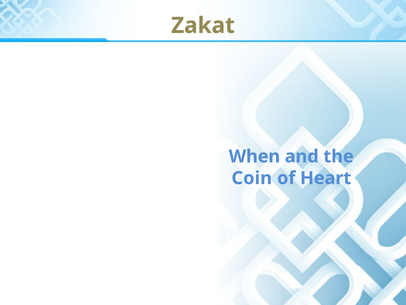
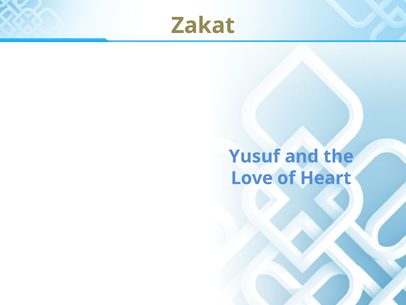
When: When -> Yusuf (254, 156)
Coin: Coin -> Love (252, 178)
